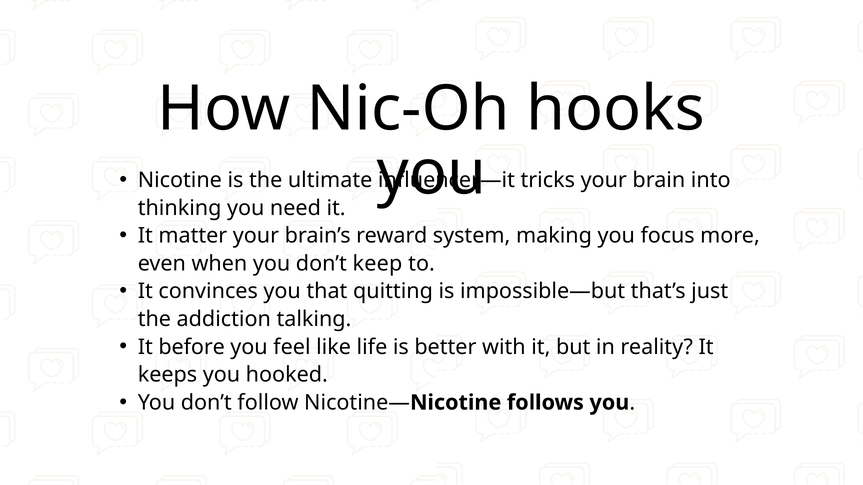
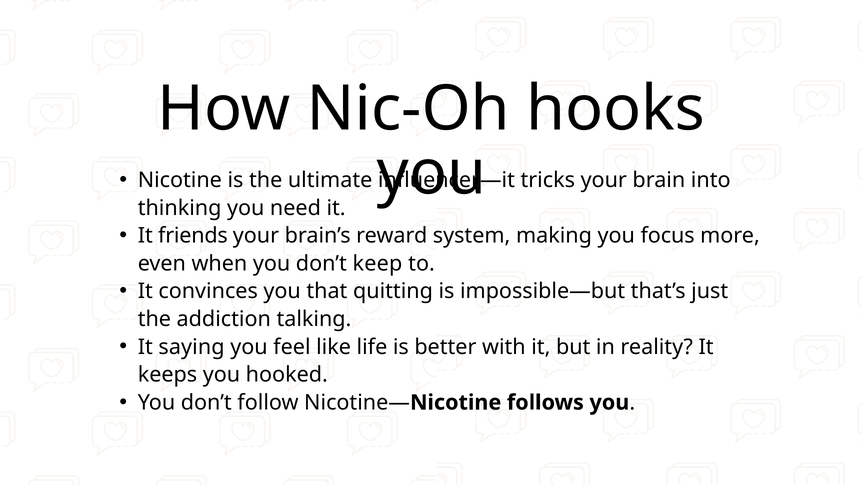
matter: matter -> friends (193, 236)
before: before -> saying (192, 347)
